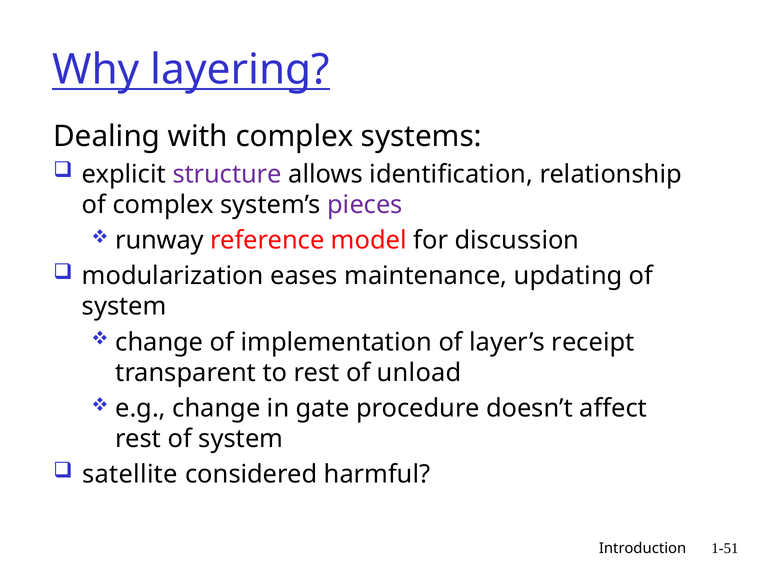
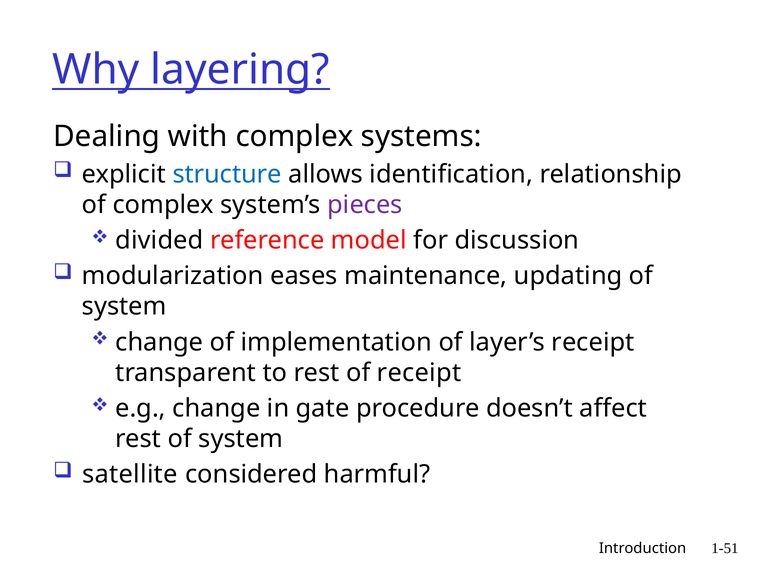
structure colour: purple -> blue (227, 174)
runway: runway -> divided (159, 240)
of unload: unload -> receipt (419, 373)
